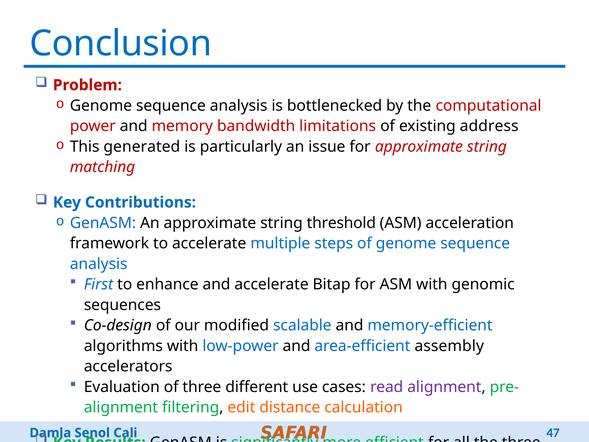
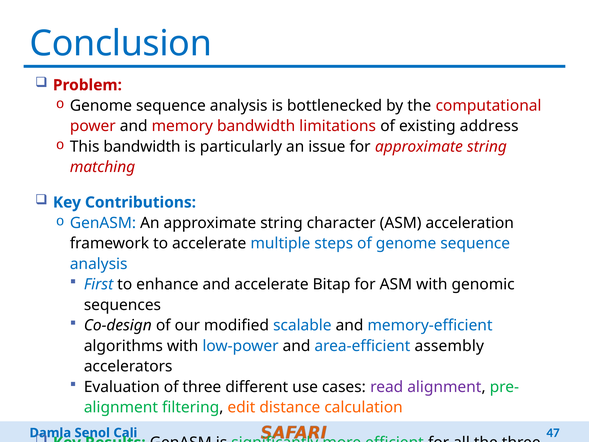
This generated: generated -> bandwidth (142, 147)
threshold: threshold -> character (341, 223)
